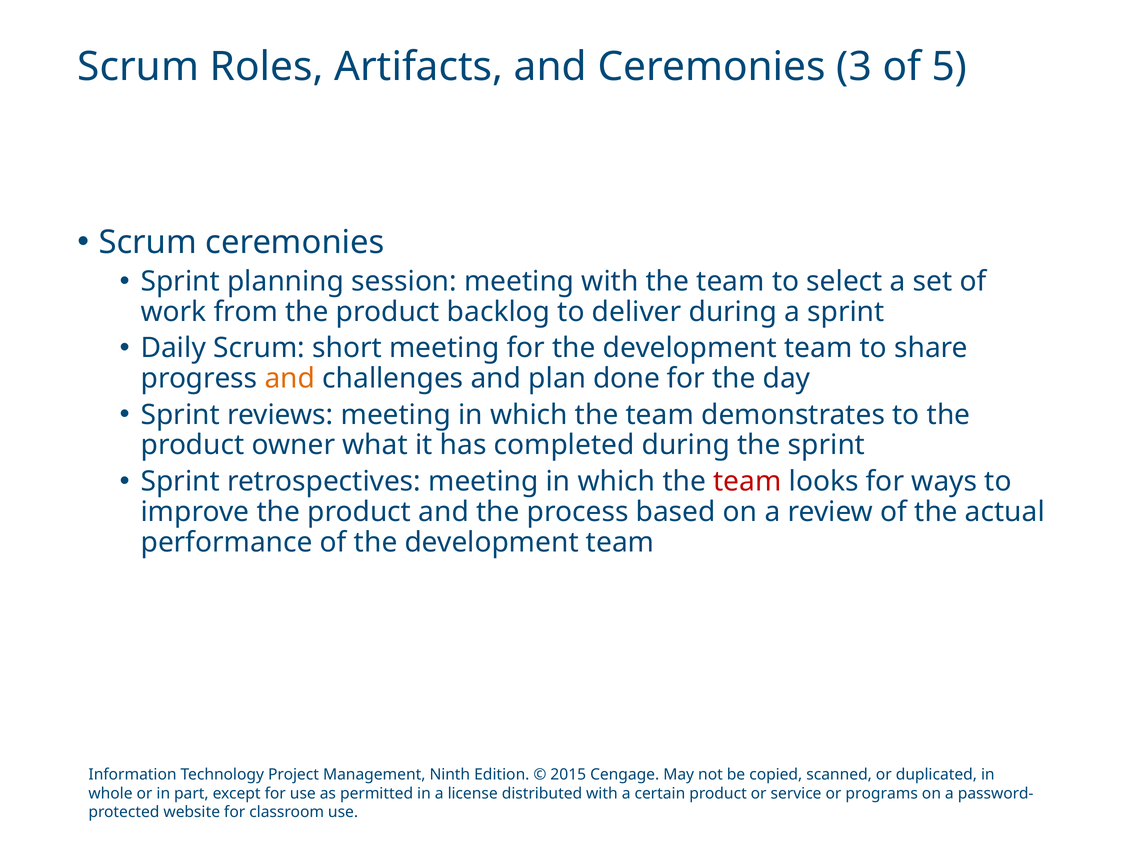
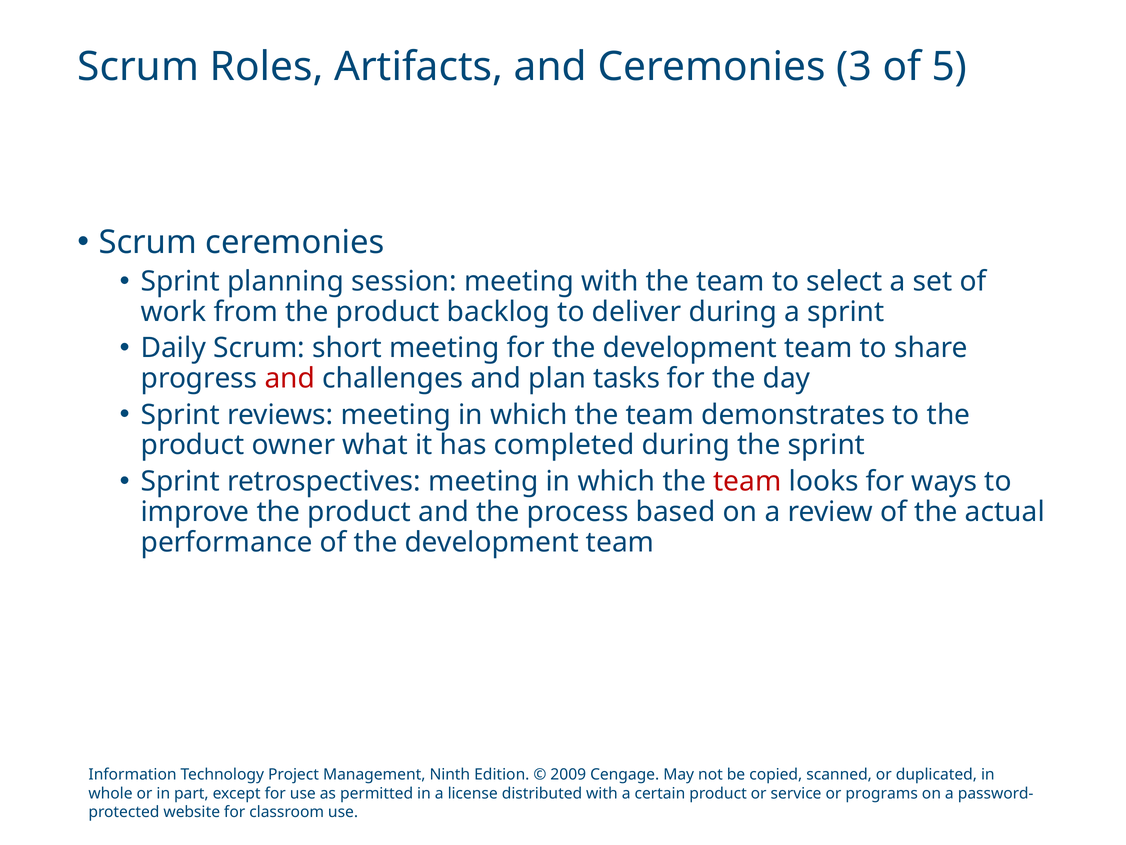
and colour: orange -> red (290, 378)
done: done -> tasks (627, 378)
2015: 2015 -> 2009 (568, 774)
